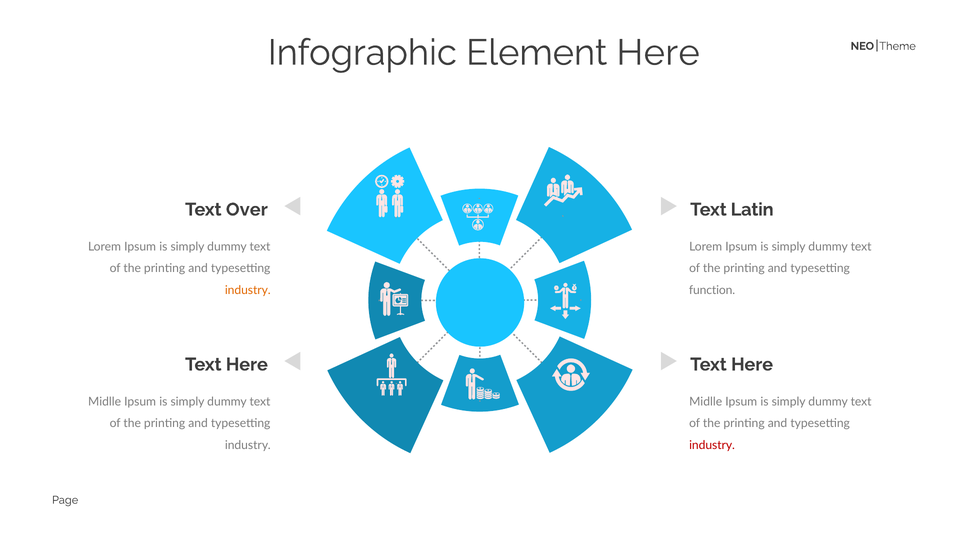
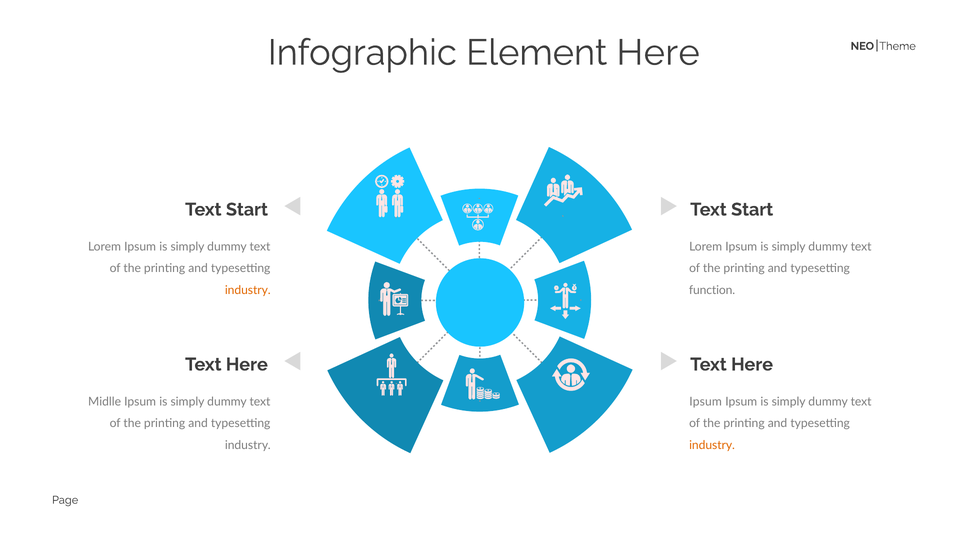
Over: Over -> Start (247, 209)
Latin: Latin -> Start (752, 209)
Midlle: Midlle -> Ipsum (706, 401)
industry colour: red -> orange (712, 445)
